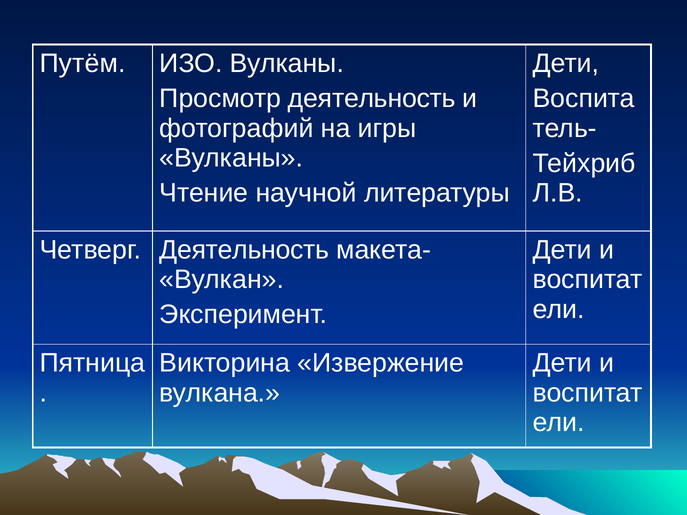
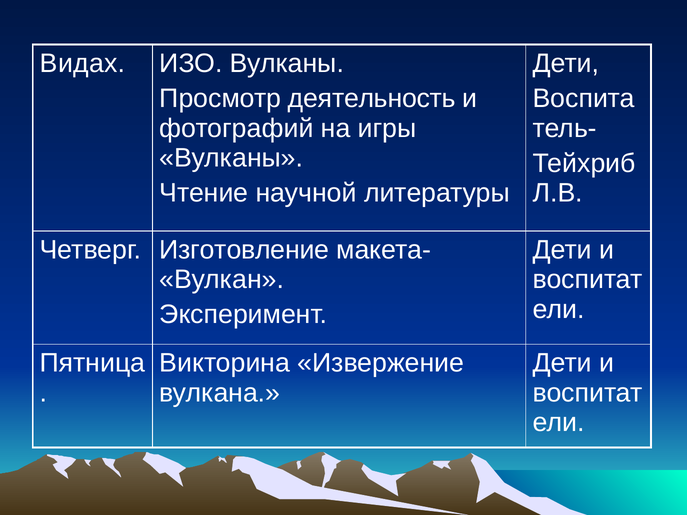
Путём: Путём -> Видах (83, 63)
Четверг Деятельность: Деятельность -> Изготовление (244, 250)
